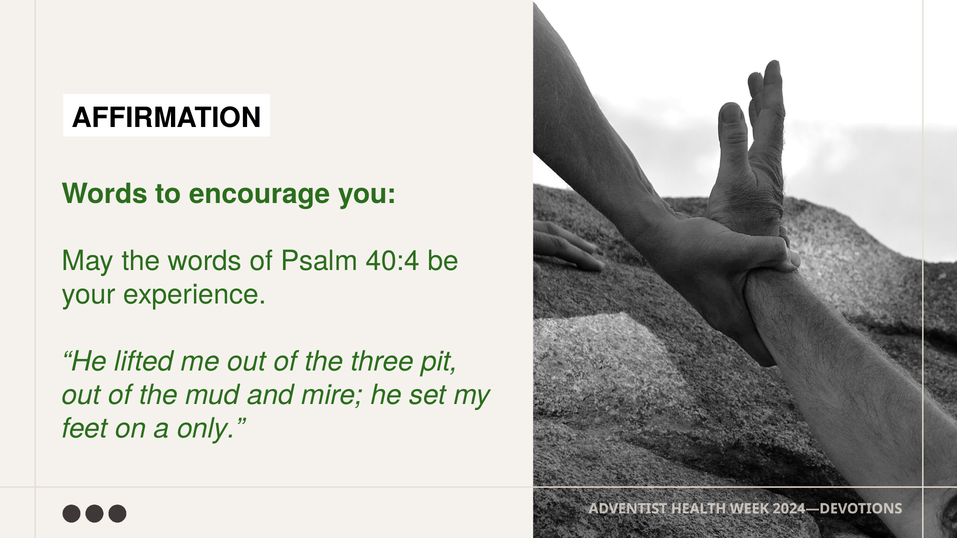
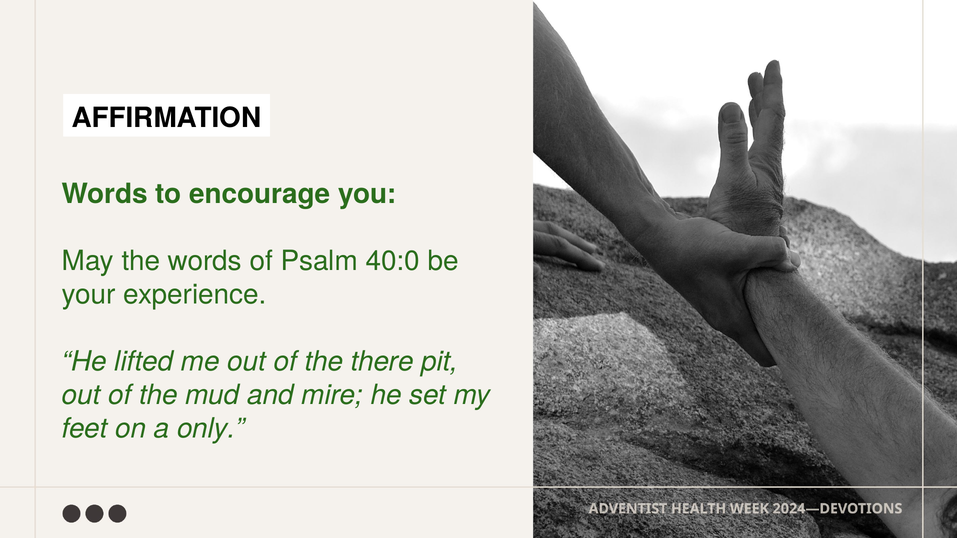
40:4: 40:4 -> 40:0 (393, 261)
three: three -> there (382, 362)
